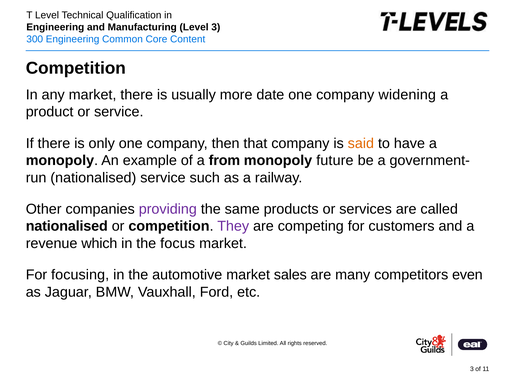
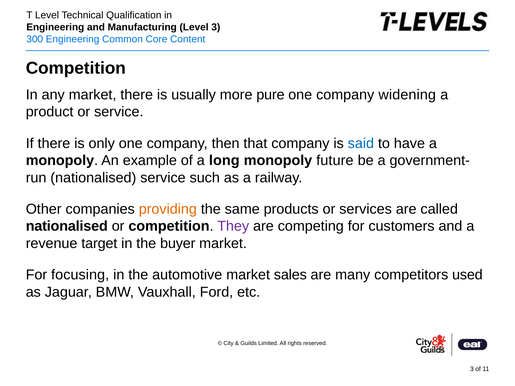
date: date -> pure (270, 95)
said colour: orange -> blue (361, 143)
from: from -> long (224, 161)
providing colour: purple -> orange (168, 209)
which: which -> target (99, 244)
focus: focus -> buyer (178, 244)
even: even -> used (467, 275)
